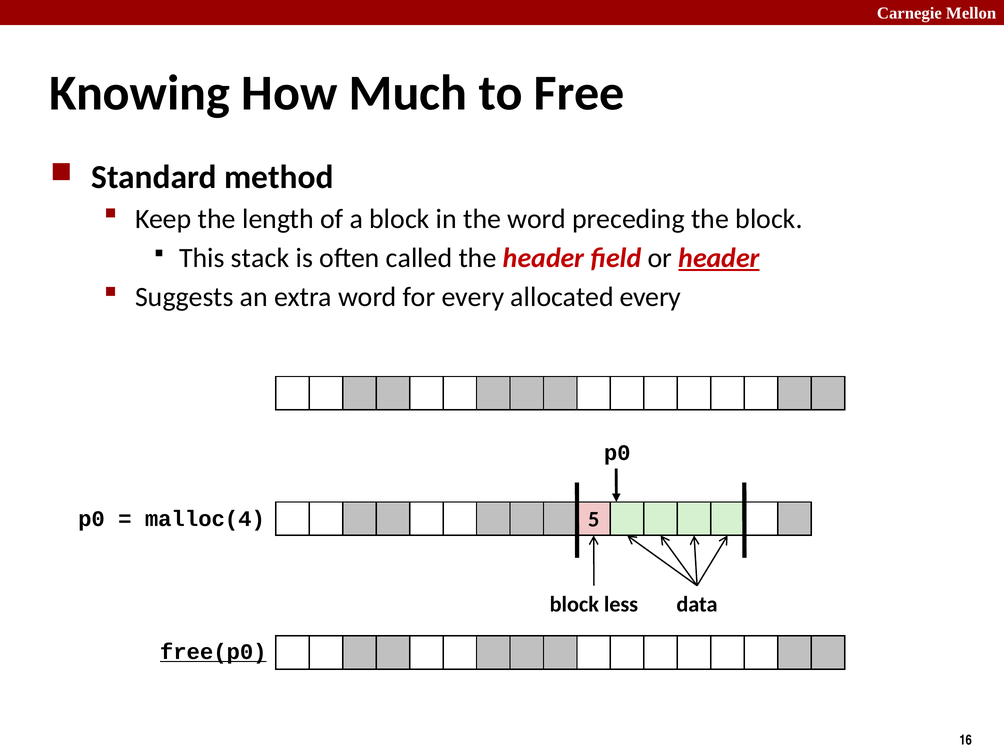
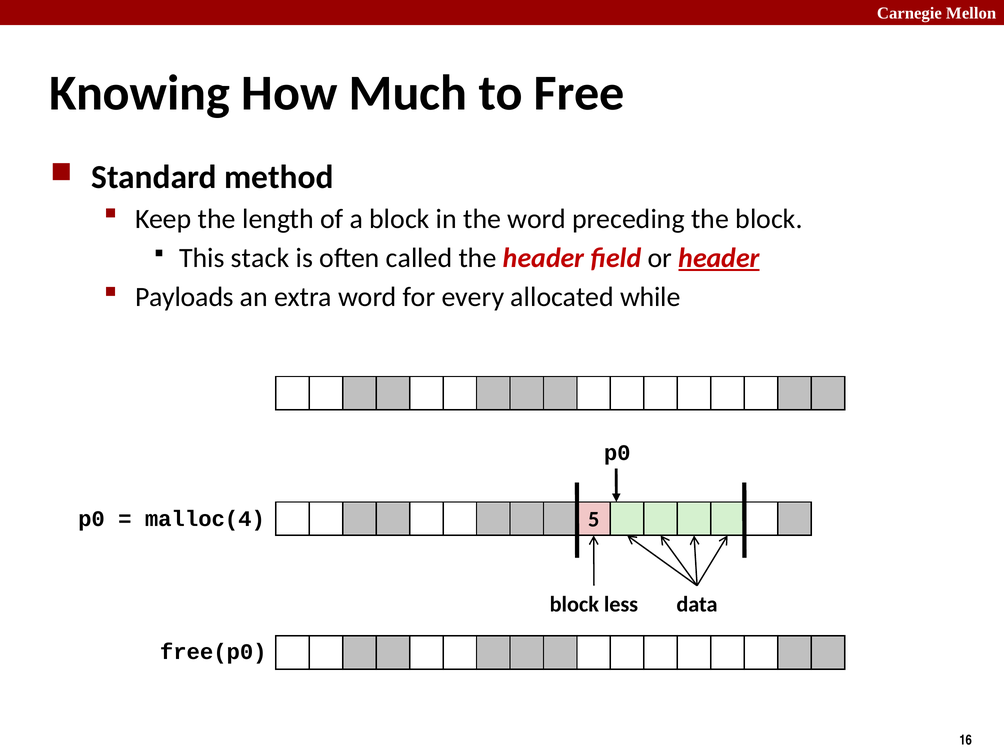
Suggests: Suggests -> Payloads (185, 297)
allocated every: every -> while (650, 297)
free(p0 underline: present -> none (213, 652)
